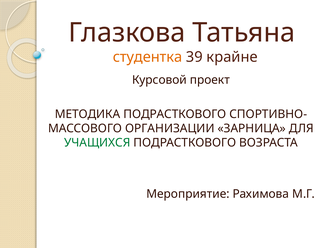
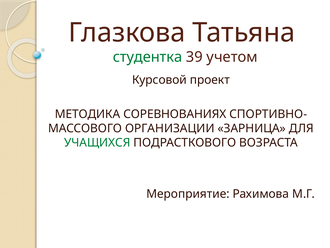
студентка colour: orange -> green (148, 57)
крайне: крайне -> учетом (232, 57)
МЕТОДИКА ПОДРАСТКОВОГО: ПОДРАСТКОВОГО -> СОРЕВНОВАНИЯХ (175, 114)
